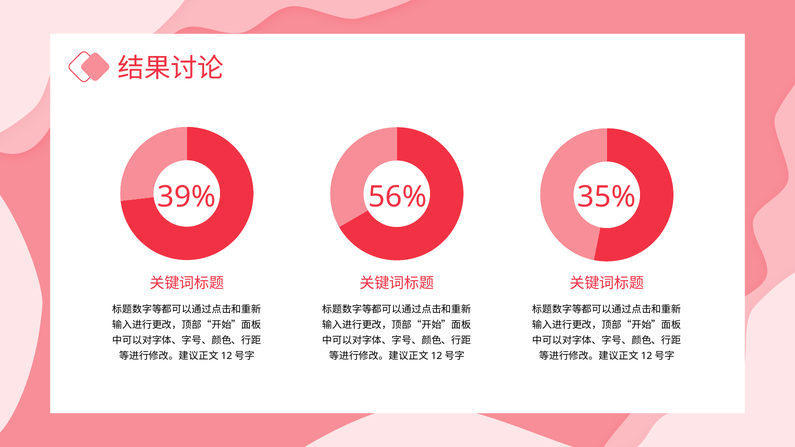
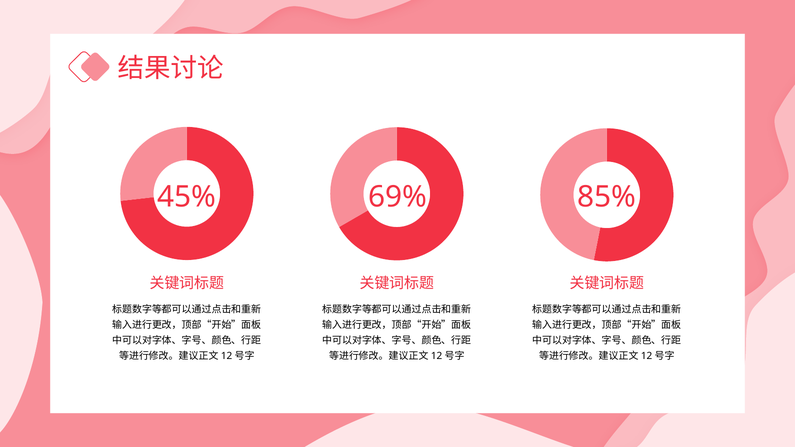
39%: 39% -> 45% (187, 197)
56%: 56% -> 69% (397, 197)
35%: 35% -> 85% (607, 197)
